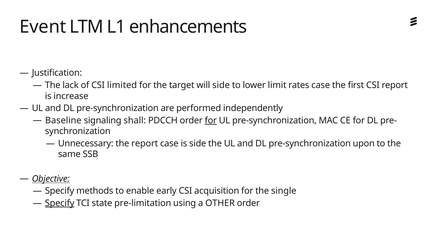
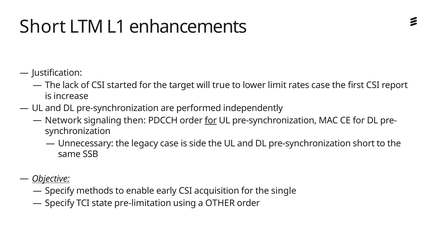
Event: Event -> Short (43, 27)
limited: limited -> started (122, 85)
will side: side -> true (221, 85)
Baseline: Baseline -> Network (63, 120)
shall: shall -> then (135, 120)
the report: report -> legacy (145, 144)
pre-synchronization upon: upon -> short (364, 144)
Specify underline: present -> none (60, 203)
